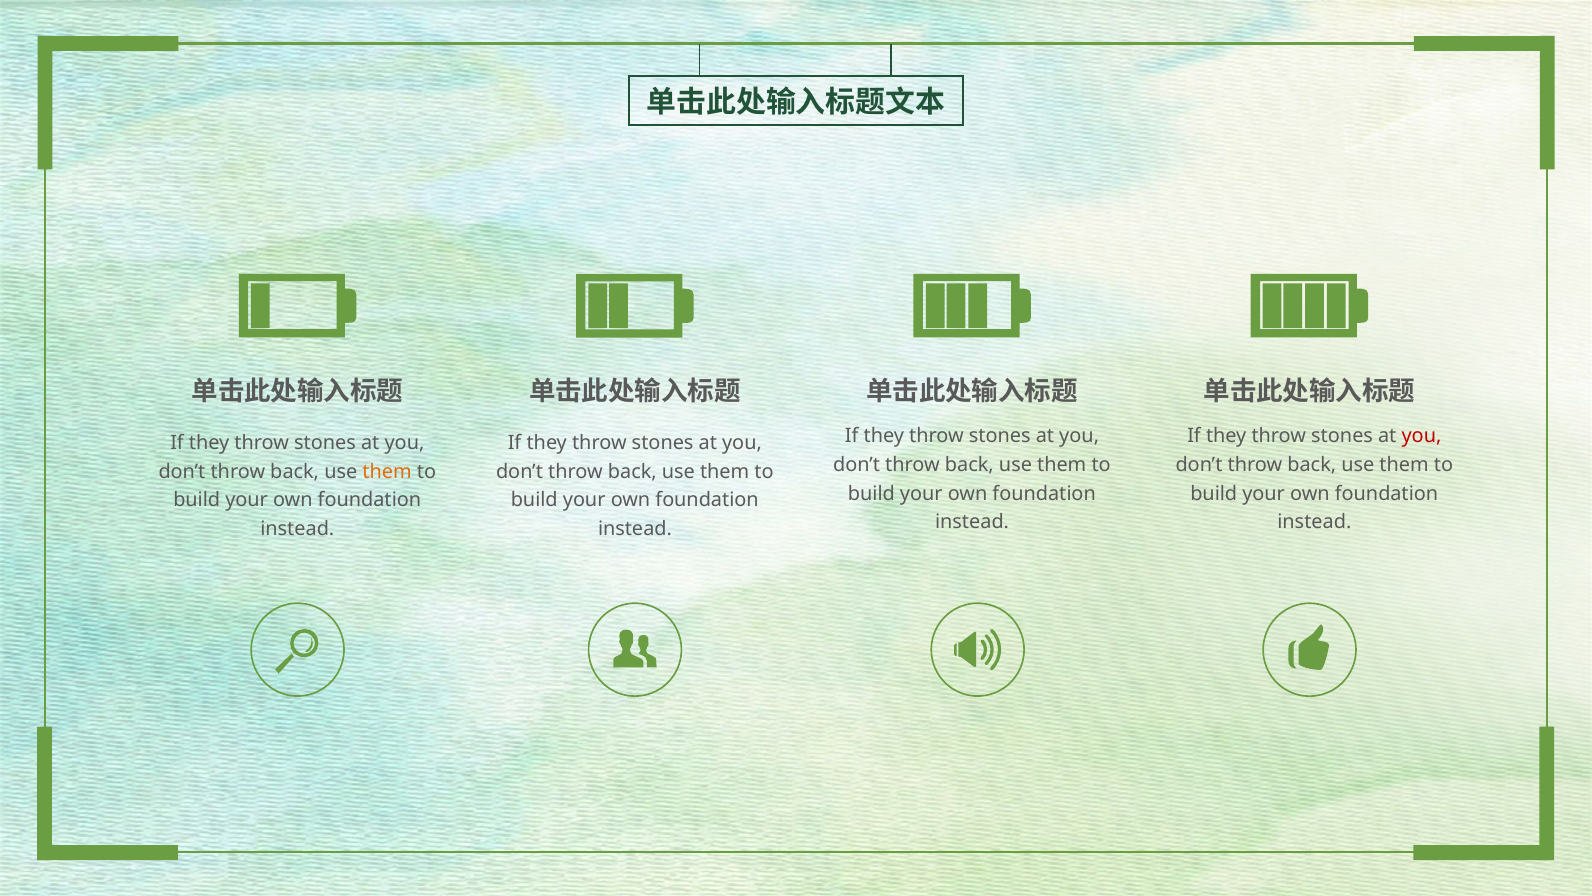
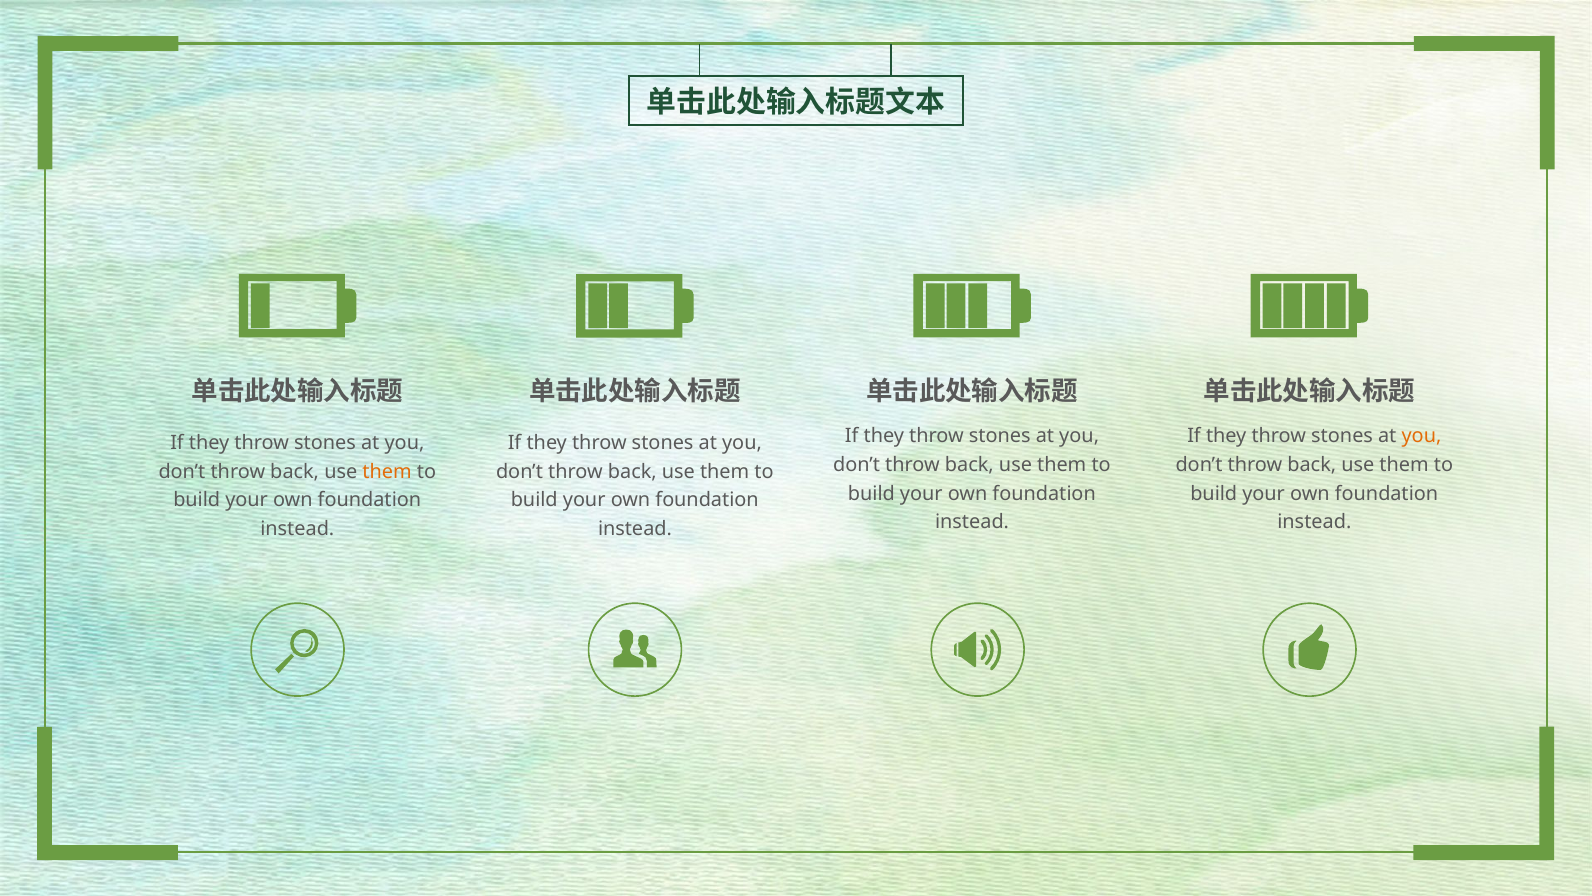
you colour: red -> orange (1421, 436)
